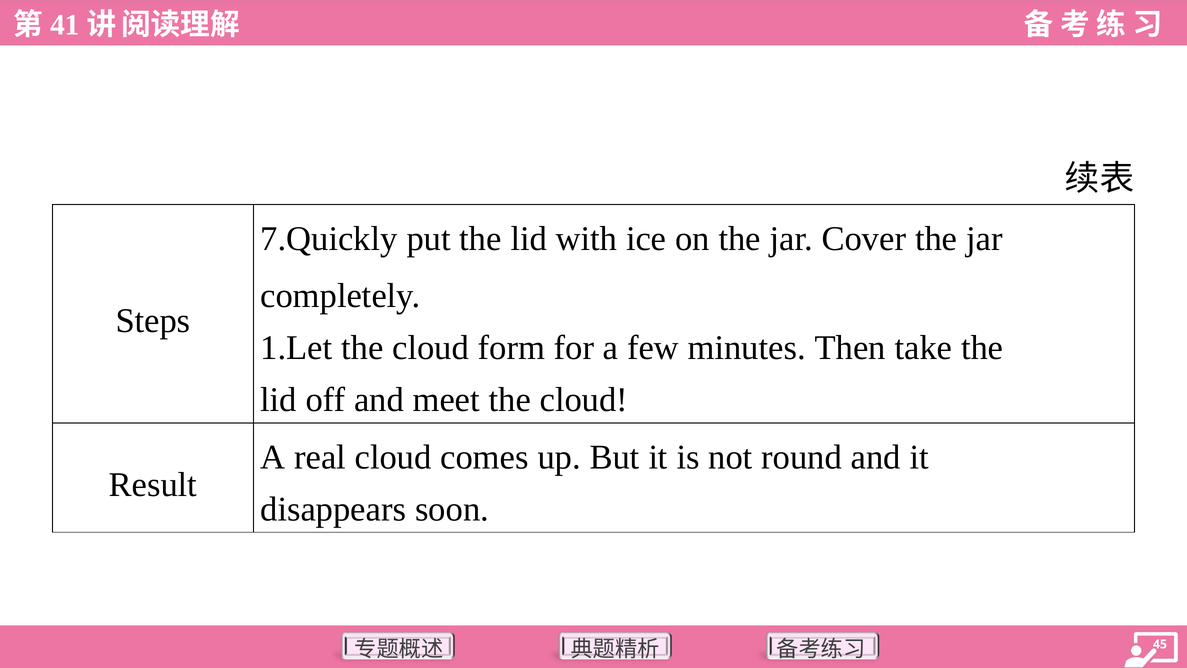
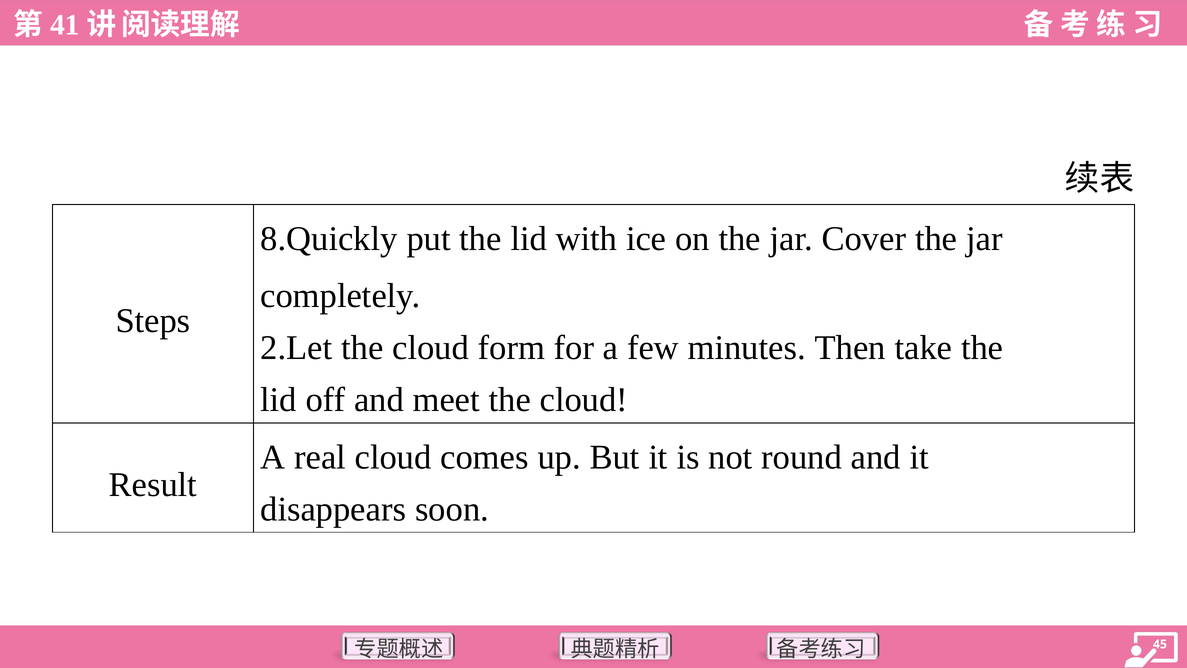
7.Quickly: 7.Quickly -> 8.Quickly (329, 239)
1.Let: 1.Let -> 2.Let (296, 348)
